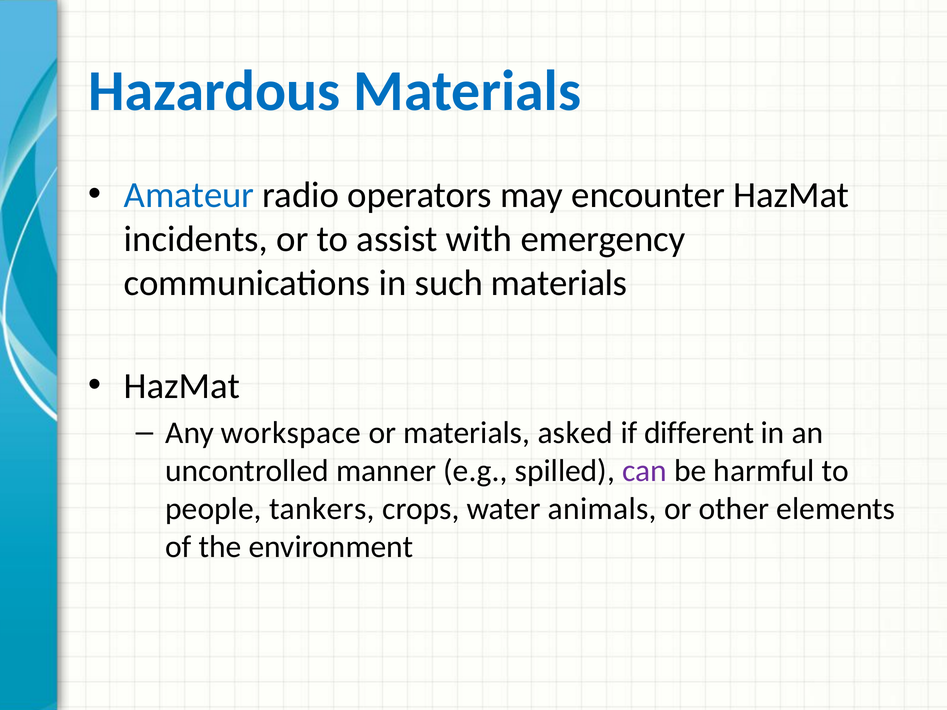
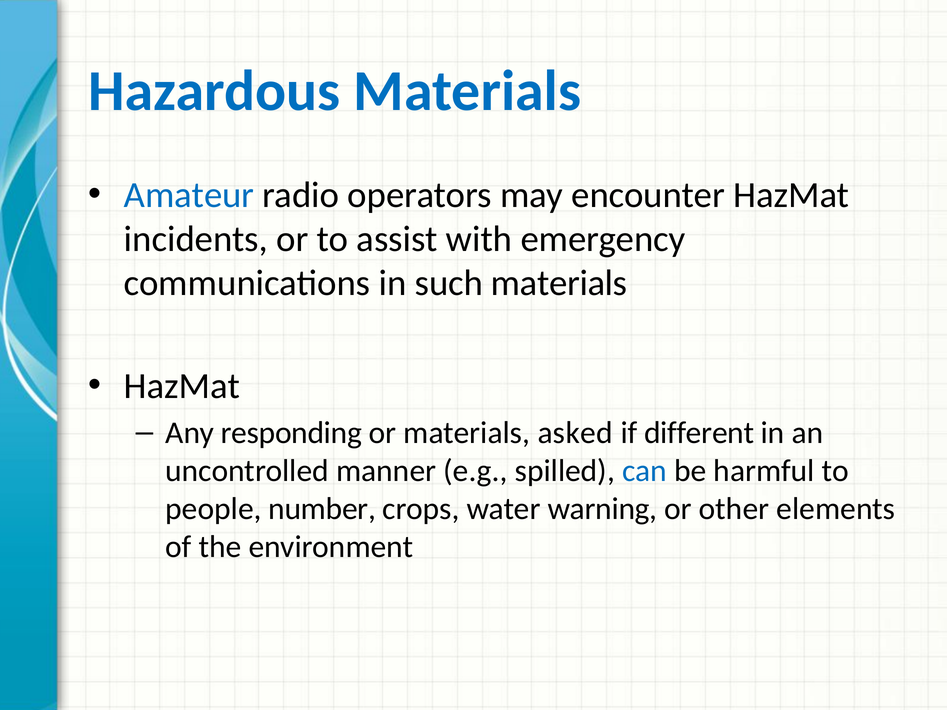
workspace: workspace -> responding (291, 433)
can colour: purple -> blue (645, 471)
tankers: tankers -> number (322, 509)
animals: animals -> warning (603, 509)
